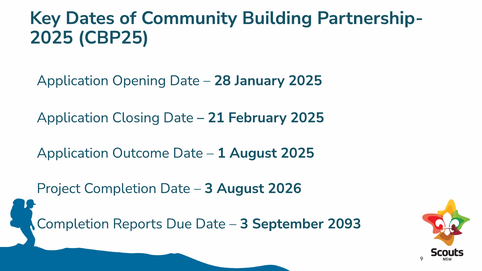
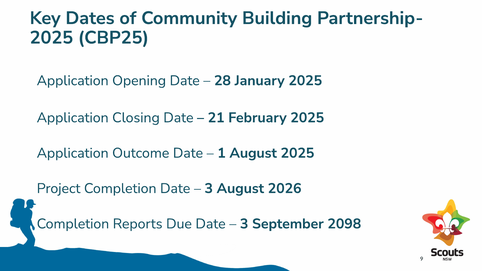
2093: 2093 -> 2098 (344, 224)
